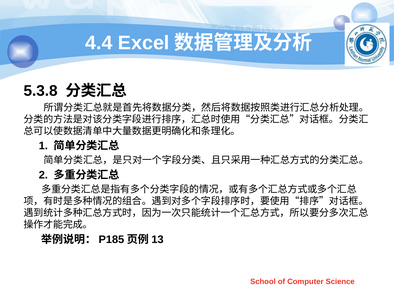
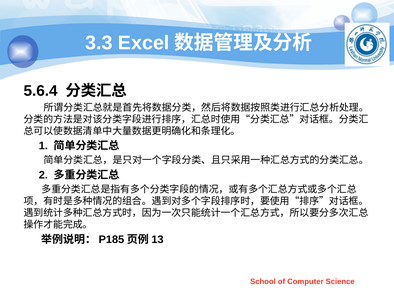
4.4: 4.4 -> 3.3 (99, 43)
5.3.8: 5.3.8 -> 5.6.4 (41, 91)
